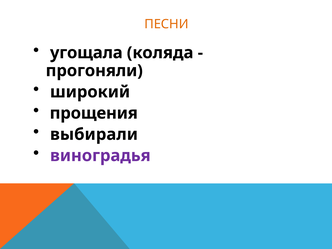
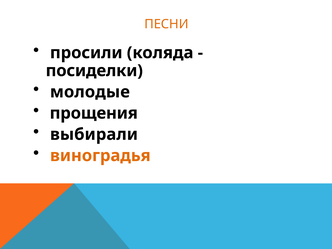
угощала: угощала -> просили (86, 53)
прогоняли: прогоняли -> посиделки (94, 71)
широкий: широкий -> молодые (90, 92)
виноградья colour: purple -> orange (100, 156)
